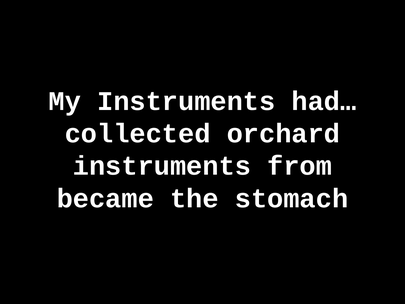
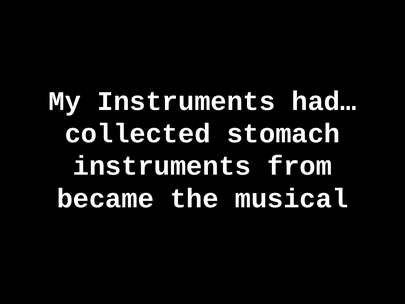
orchard: orchard -> stomach (283, 134)
stomach: stomach -> musical (292, 198)
